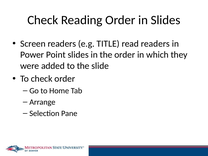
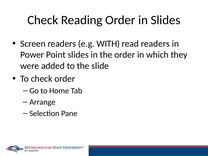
TITLE: TITLE -> WITH (108, 44)
